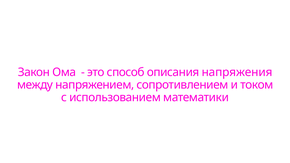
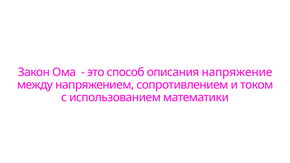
напряжения: напряжения -> напряжение (237, 72)
